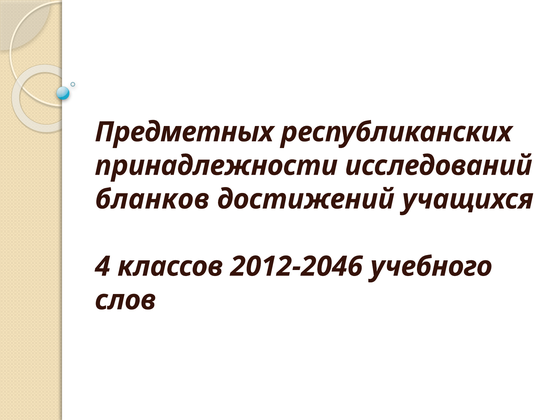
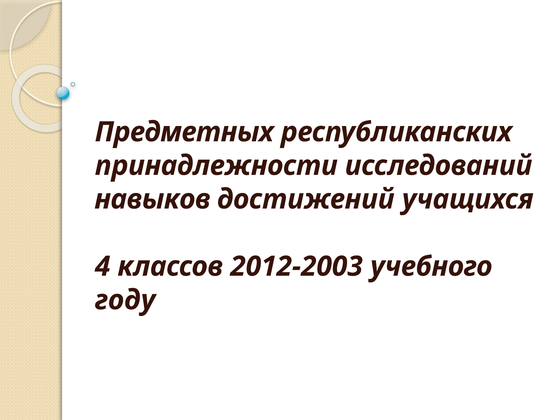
бланков: бланков -> навыков (153, 199)
2012-2046: 2012-2046 -> 2012-2003 (297, 266)
слов: слов -> году (125, 300)
